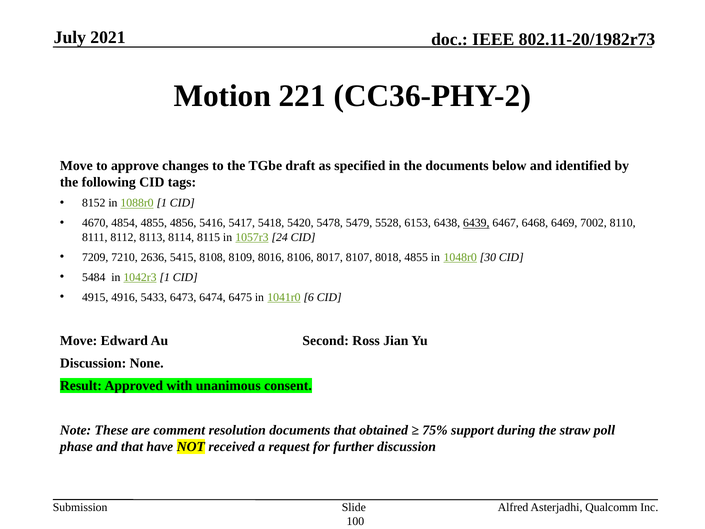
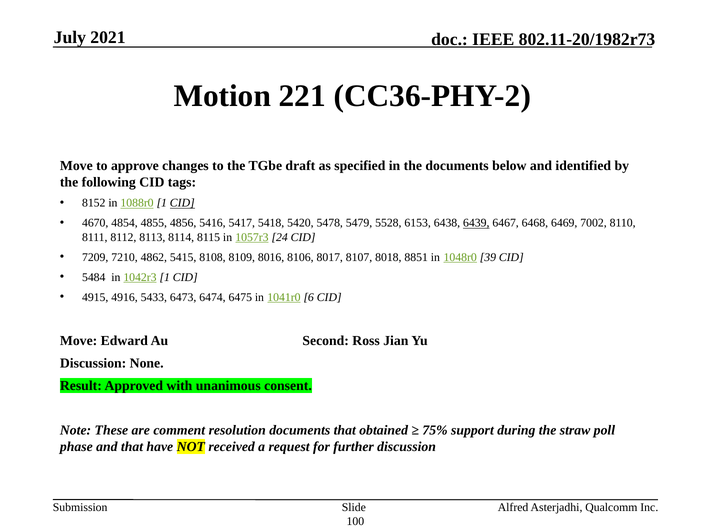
CID underline: none -> present (182, 203)
2636: 2636 -> 4862 (154, 257)
8018 4855: 4855 -> 8851 (416, 257)
30: 30 -> 39 (488, 257)
